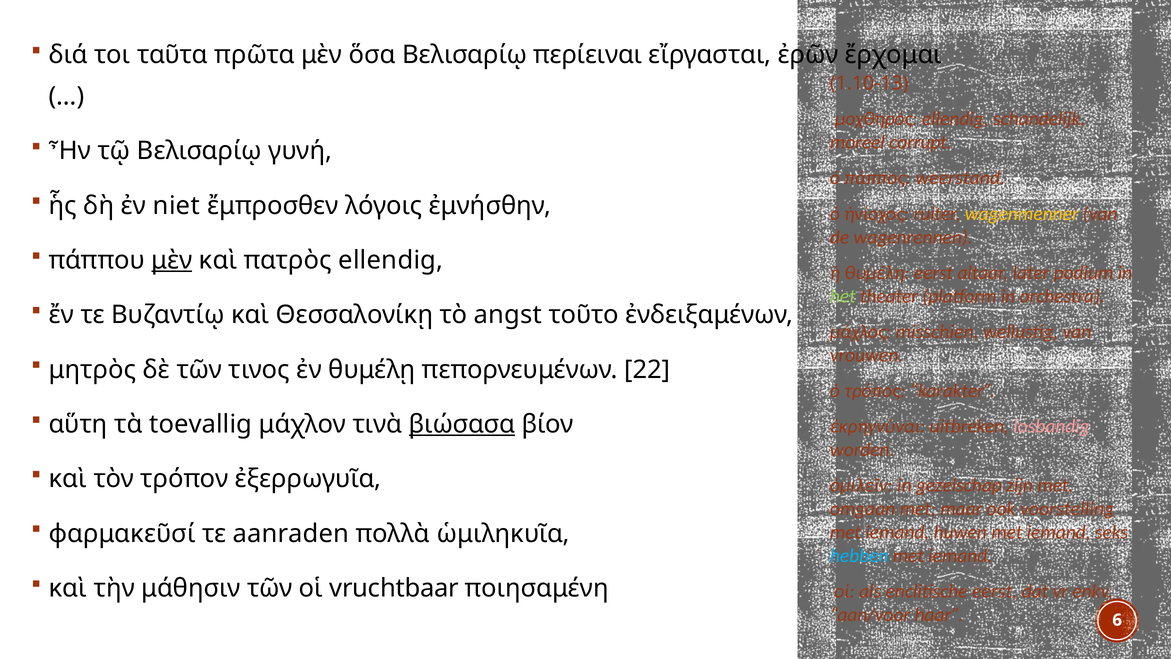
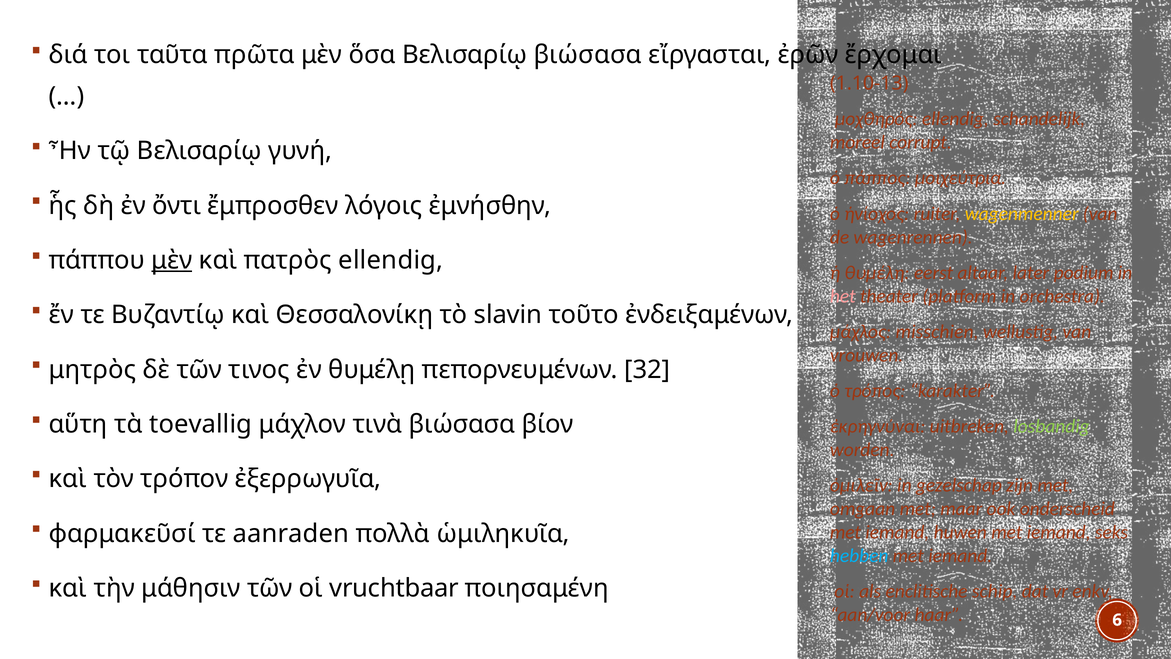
Βελισαρίῳ περίειναι: περίειναι -> βιώσασα (588, 55)
weerstand: weerstand -> μοιχεύτρια (960, 178)
niet: niet -> ὄντι (177, 206)
het colour: light green -> pink (843, 296)
angst: angst -> slavin (508, 315)
22: 22 -> 32 (647, 369)
βιώσασα underline: present -> none (462, 424)
losbandig colour: pink -> light green (1052, 426)
voorstelling: voorstelling -> onderscheid (1067, 509)
enclitische eerst: eerst -> schip (995, 591)
